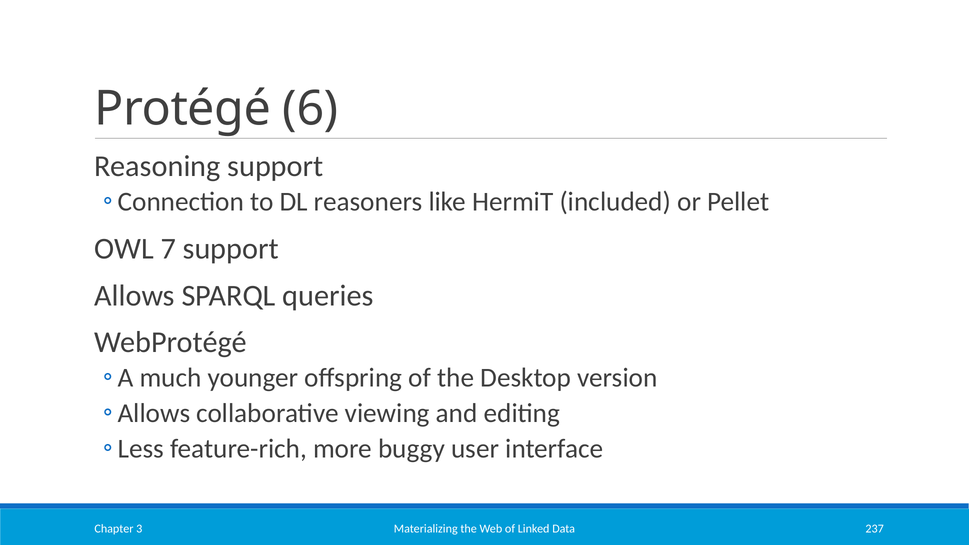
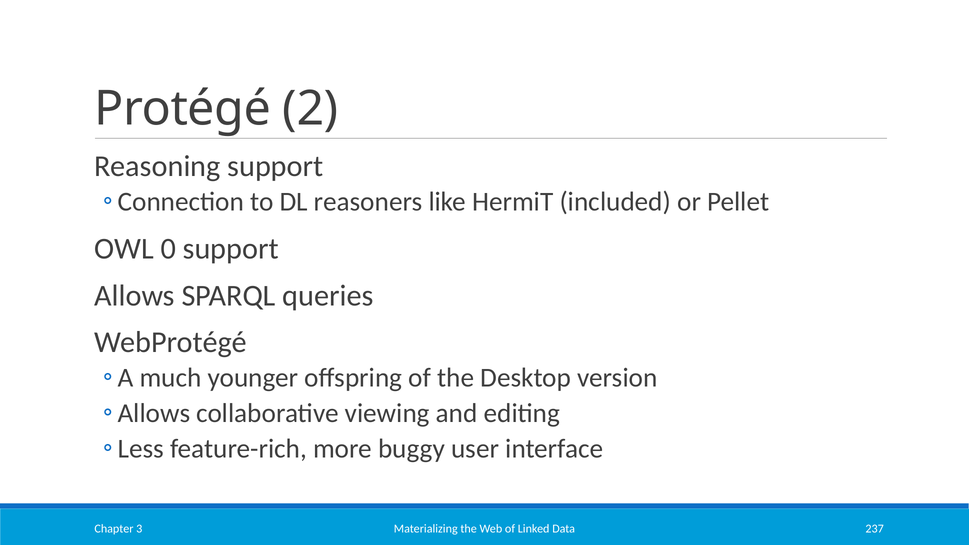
6: 6 -> 2 (310, 109)
7: 7 -> 0 (168, 249)
